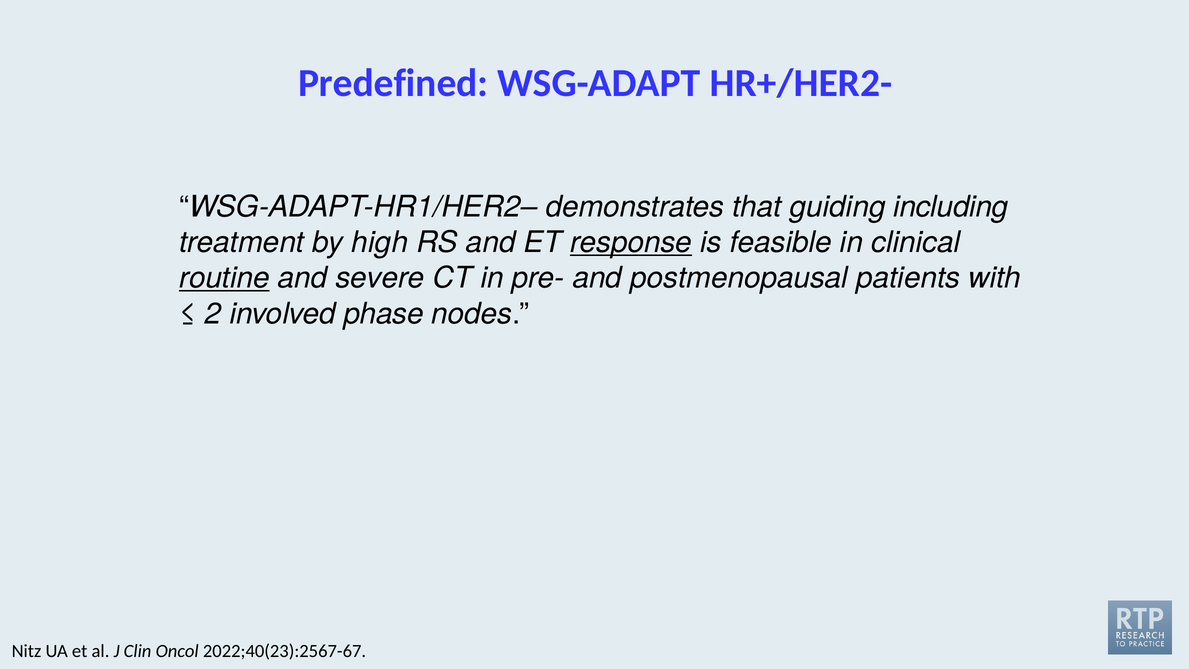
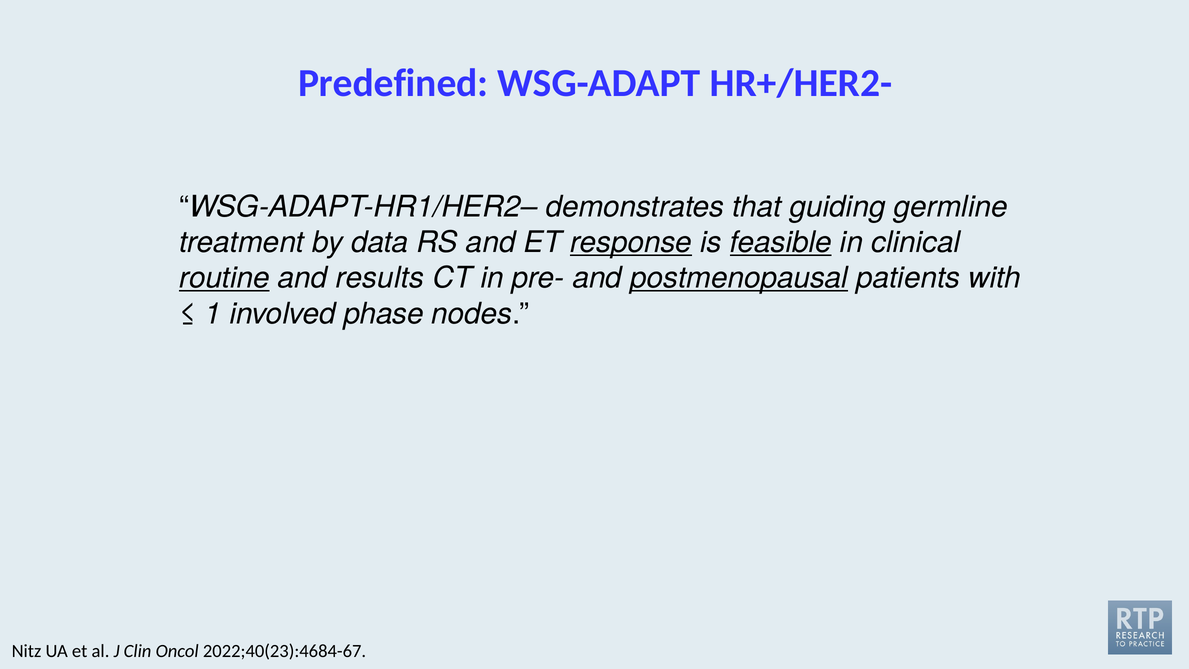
including: including -> germline (951, 207)
high: high -> data (380, 242)
feasible underline: none -> present (781, 242)
severe: severe -> results (380, 278)
postmenopausal underline: none -> present (739, 278)
2: 2 -> 1 (213, 314)
2022;40(23):2567-67: 2022;40(23):2567-67 -> 2022;40(23):4684-67 (285, 651)
